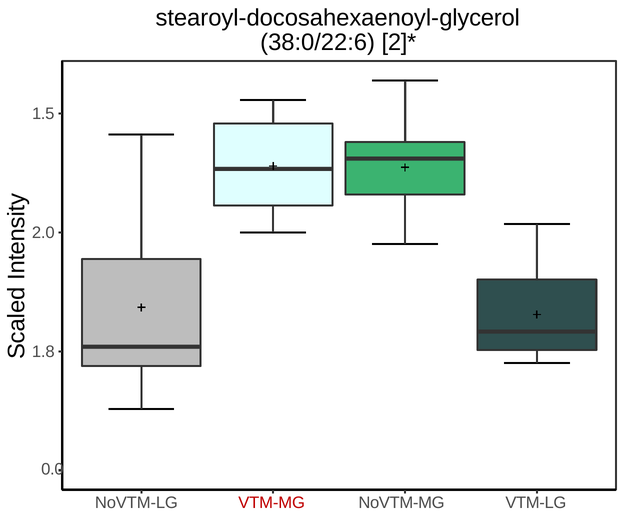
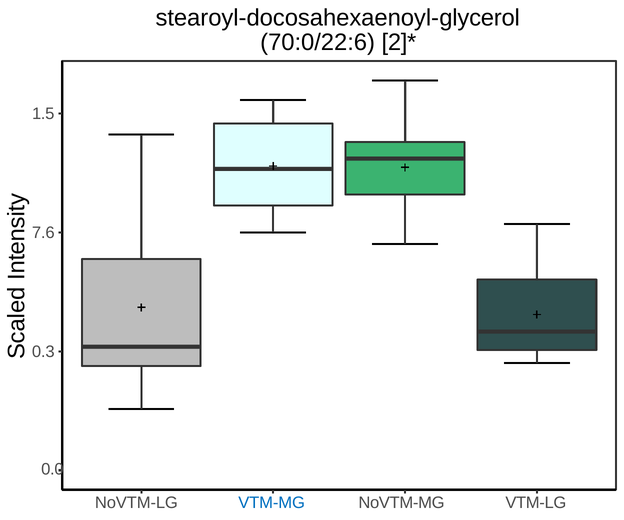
38:0/22:6: 38:0/22:6 -> 70:0/22:6 (318, 43)
2.0: 2.0 -> 7.6 (43, 233)
1.8: 1.8 -> 0.3 (43, 352)
VTM-MG colour: red -> blue (272, 503)
